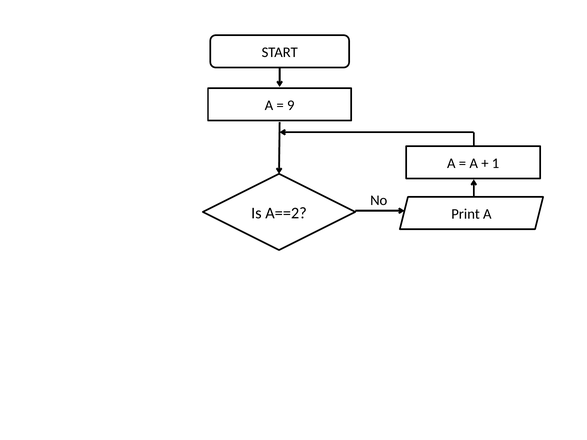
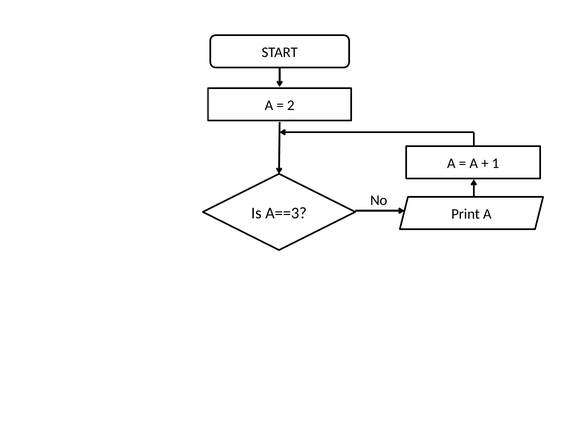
9: 9 -> 2 (291, 106)
A==2: A==2 -> A==3 (286, 213)
